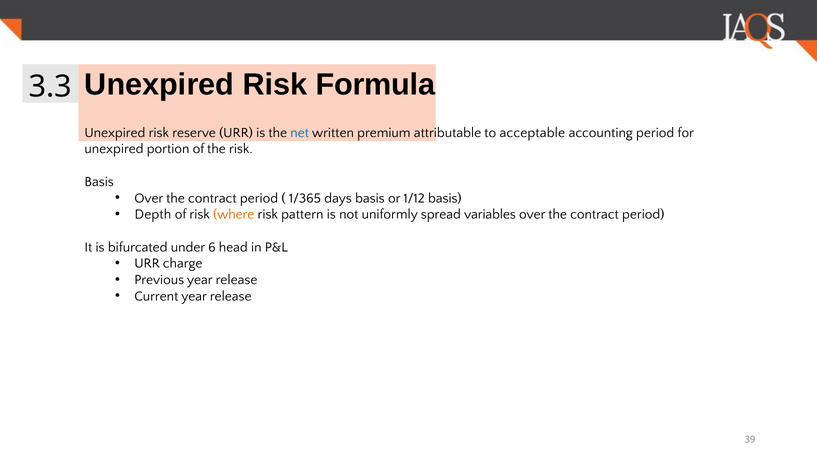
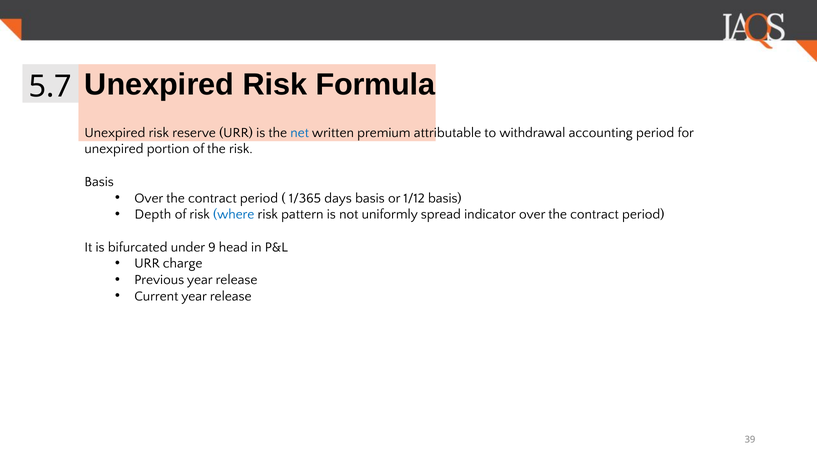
3.3: 3.3 -> 5.7 (50, 86)
acceptable: acceptable -> withdrawal (532, 133)
where colour: orange -> blue (234, 214)
variables: variables -> indicator (490, 214)
6: 6 -> 9 (212, 247)
